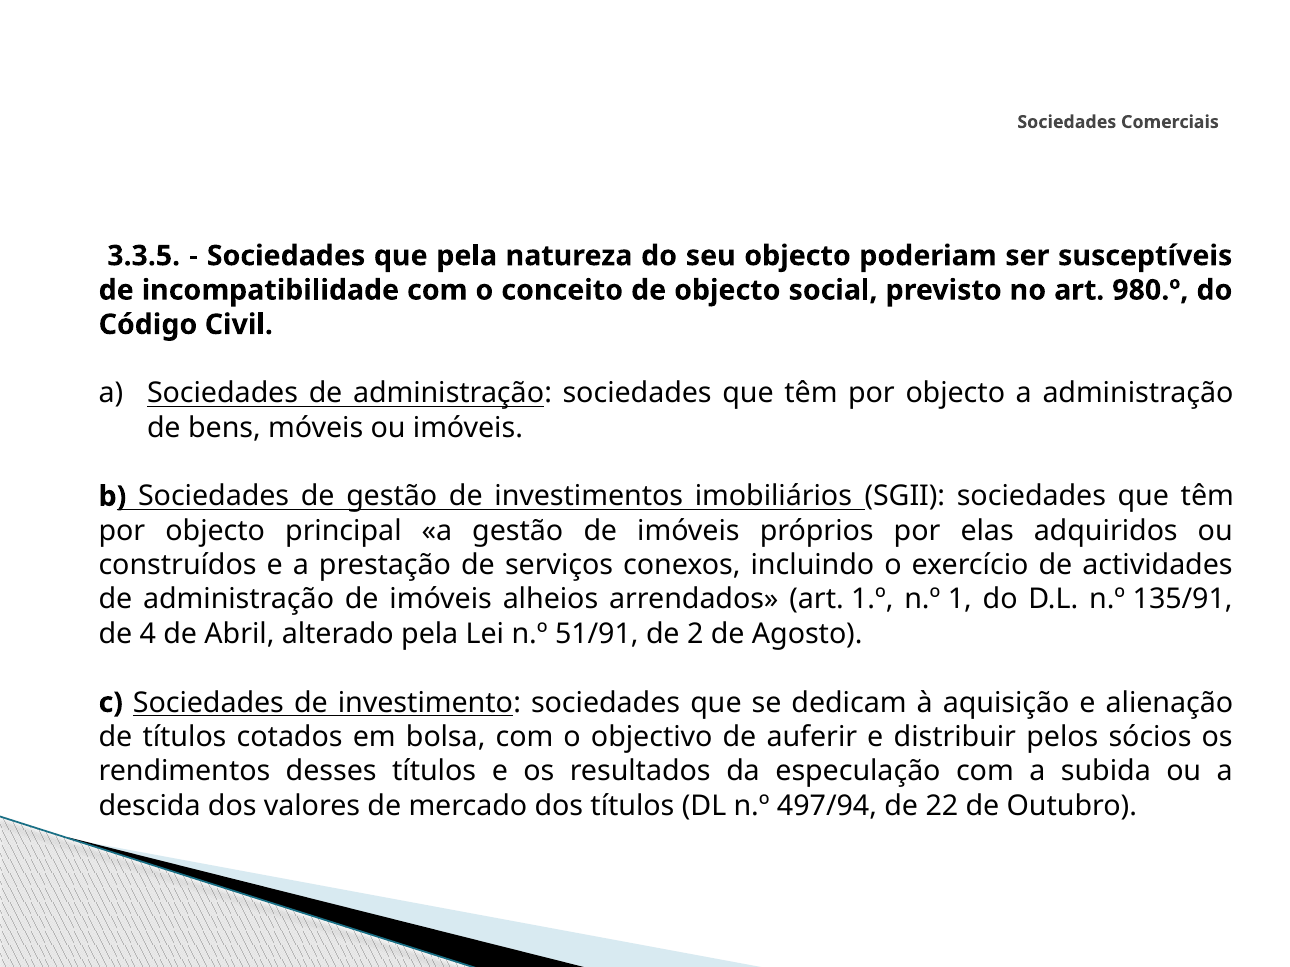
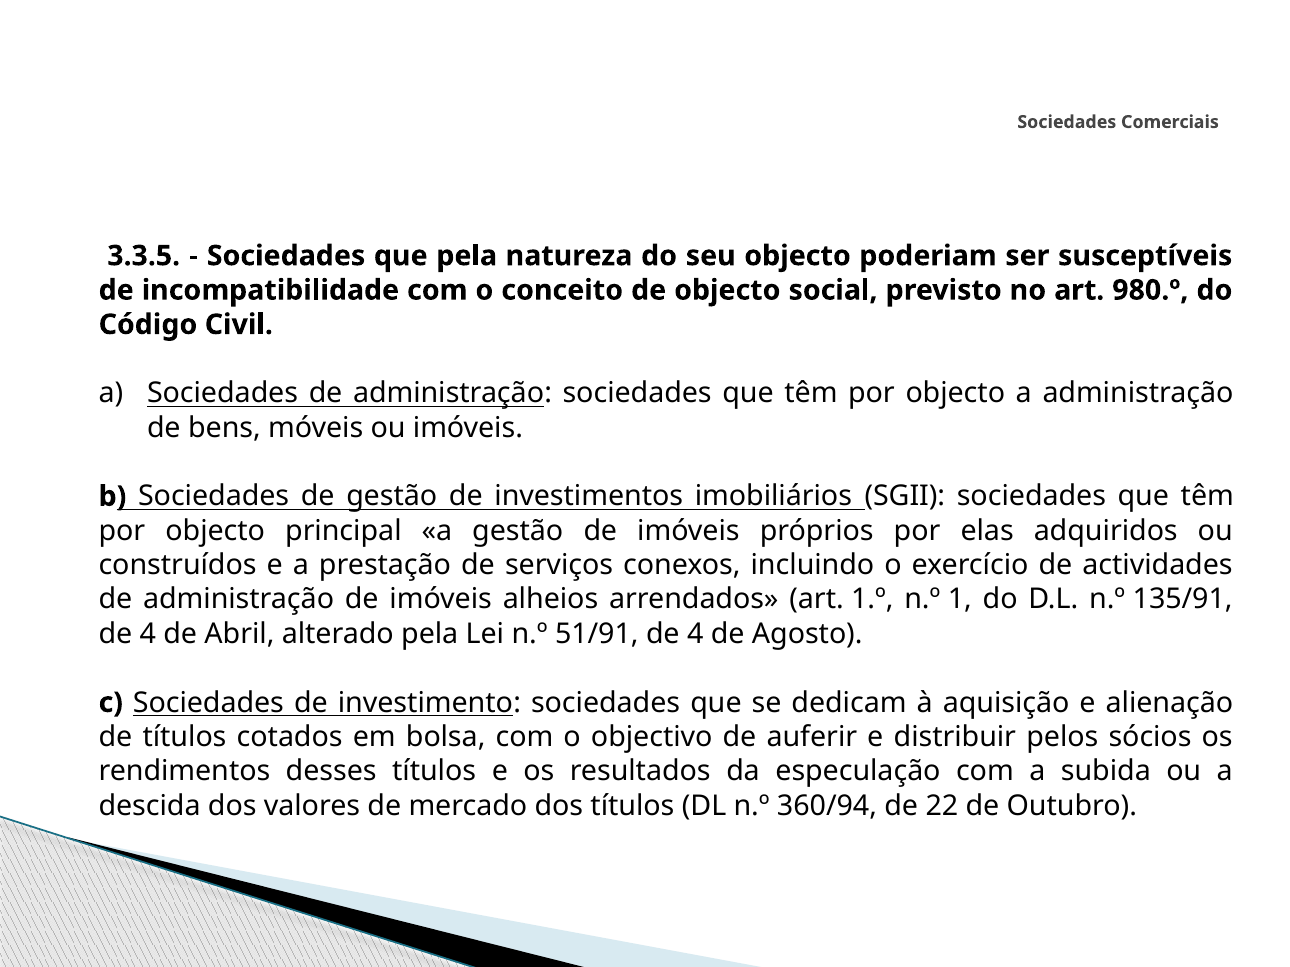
51/91 de 2: 2 -> 4 (695, 634)
497/94: 497/94 -> 360/94 (827, 806)
